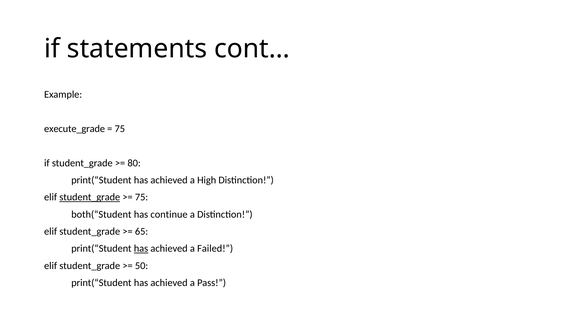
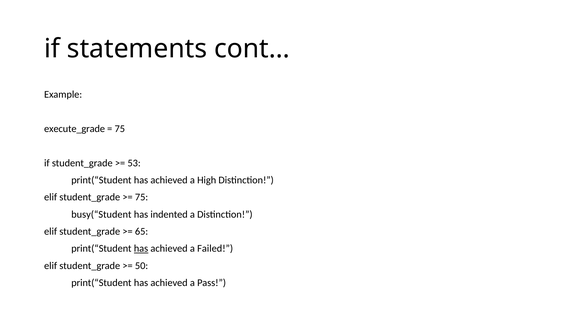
80: 80 -> 53 (134, 163)
student_grade underline: present -> none (90, 197)
both(“Student: both(“Student -> busy(“Student (101, 214)
continue: continue -> indented (169, 214)
